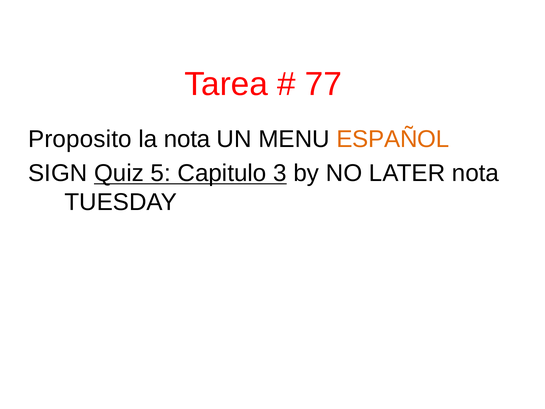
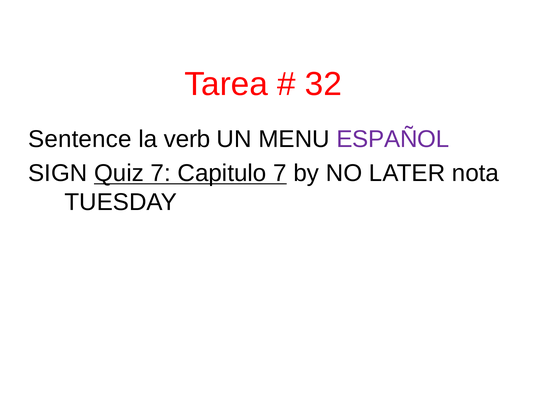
77: 77 -> 32 (323, 84)
Proposito: Proposito -> Sentence (80, 139)
la nota: nota -> verb (187, 139)
ESPAÑOL colour: orange -> purple (393, 139)
Quiz 5: 5 -> 7 (161, 173)
Capitulo 3: 3 -> 7 (280, 173)
